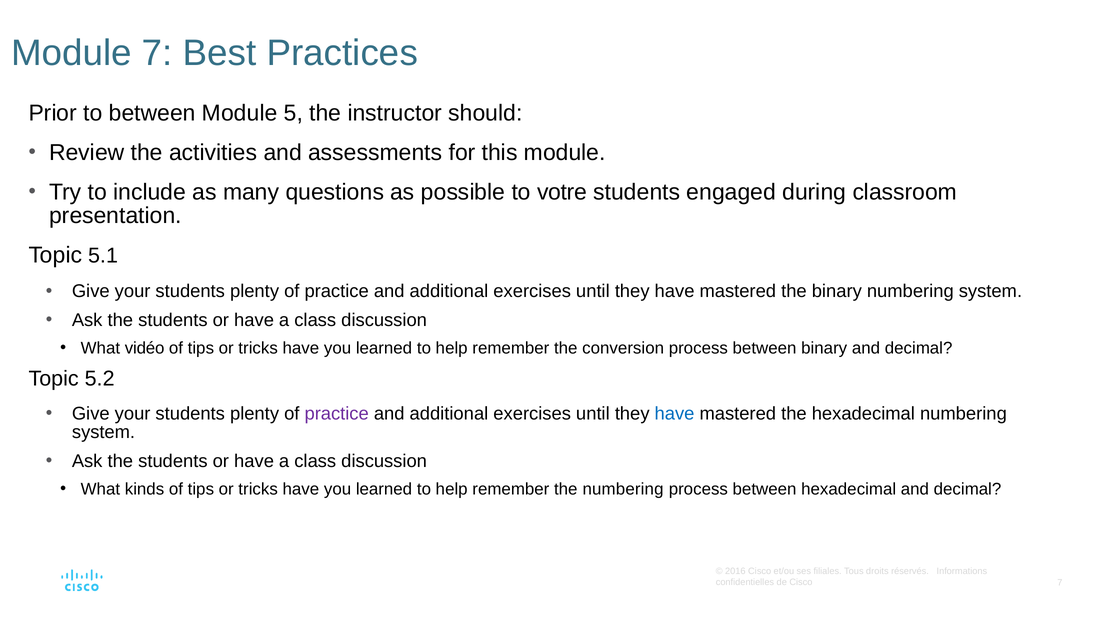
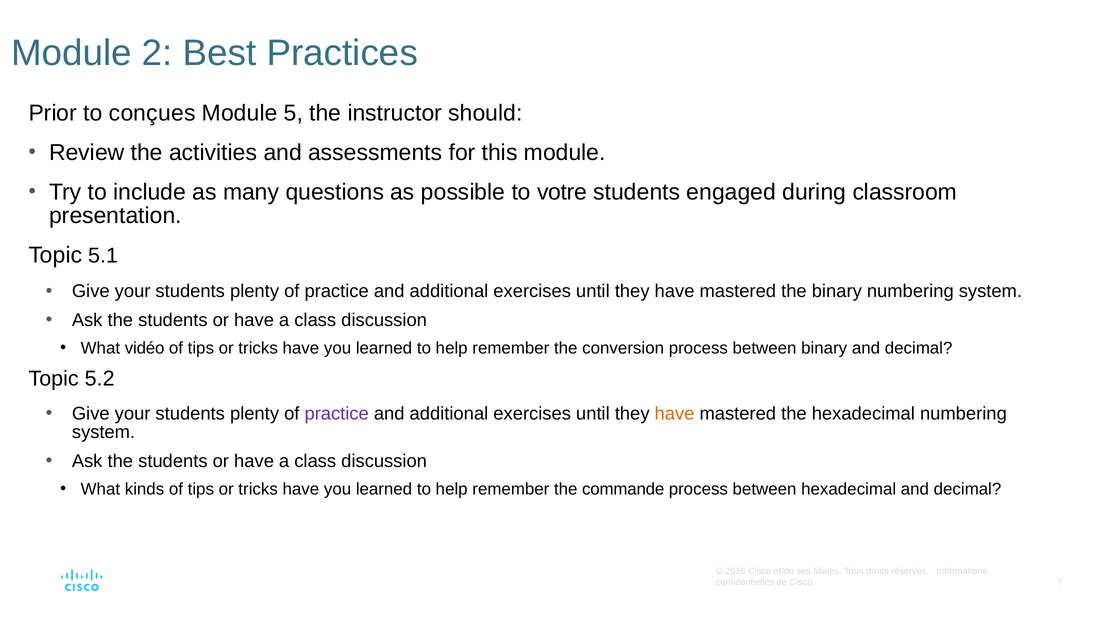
Module 7: 7 -> 2 (157, 53)
to between: between -> conçues (152, 113)
have colour: blue -> orange (674, 414)
the numbering: numbering -> commande (623, 489)
